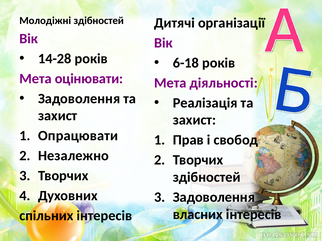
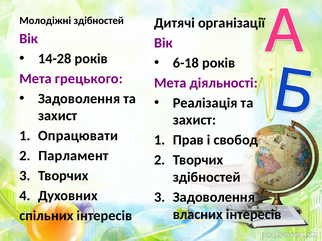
оцінювати: оцінювати -> грецького (89, 79)
Незалежно: Незалежно -> Парламент (73, 156)
